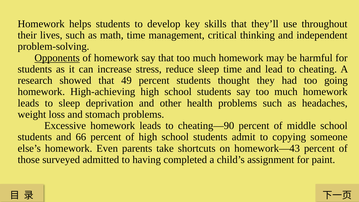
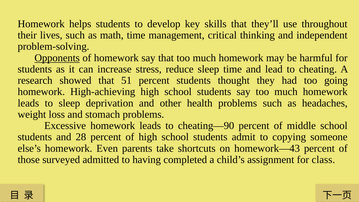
49: 49 -> 51 (126, 80)
66: 66 -> 28 (81, 137)
paint: paint -> class (323, 160)
